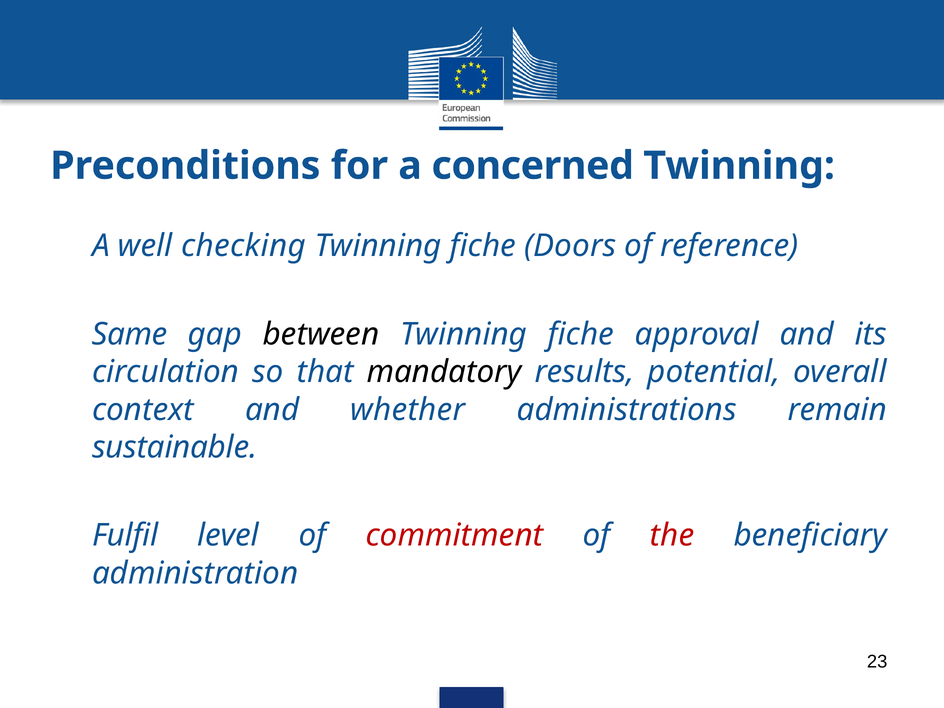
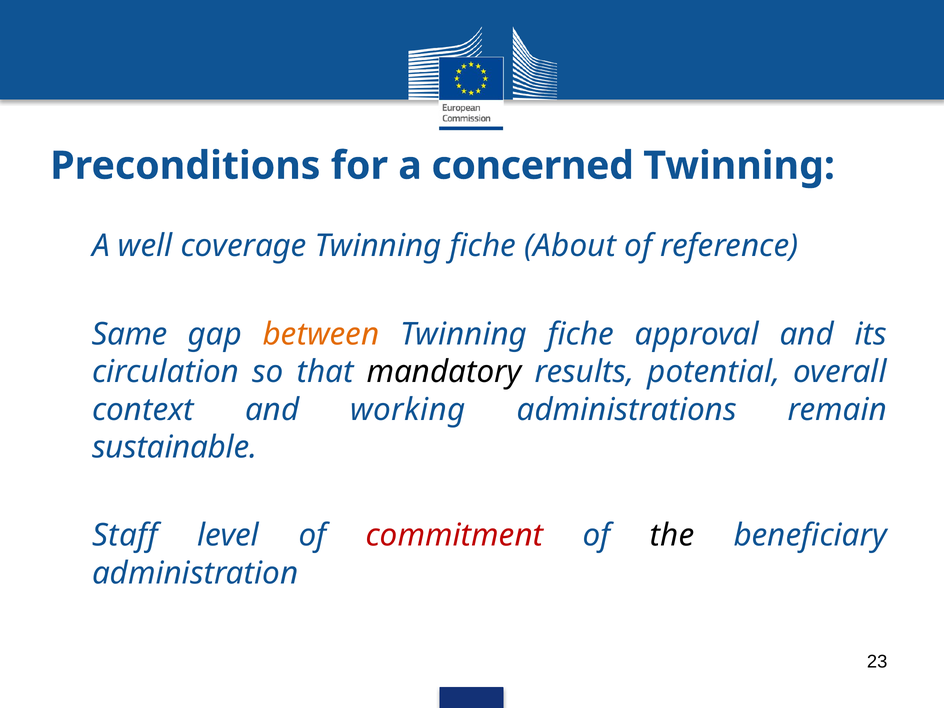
checking: checking -> coverage (244, 246)
Doors: Doors -> About (570, 246)
between colour: black -> orange (321, 334)
whether: whether -> working (408, 410)
Fulfil: Fulfil -> Staff (125, 536)
the colour: red -> black (672, 536)
